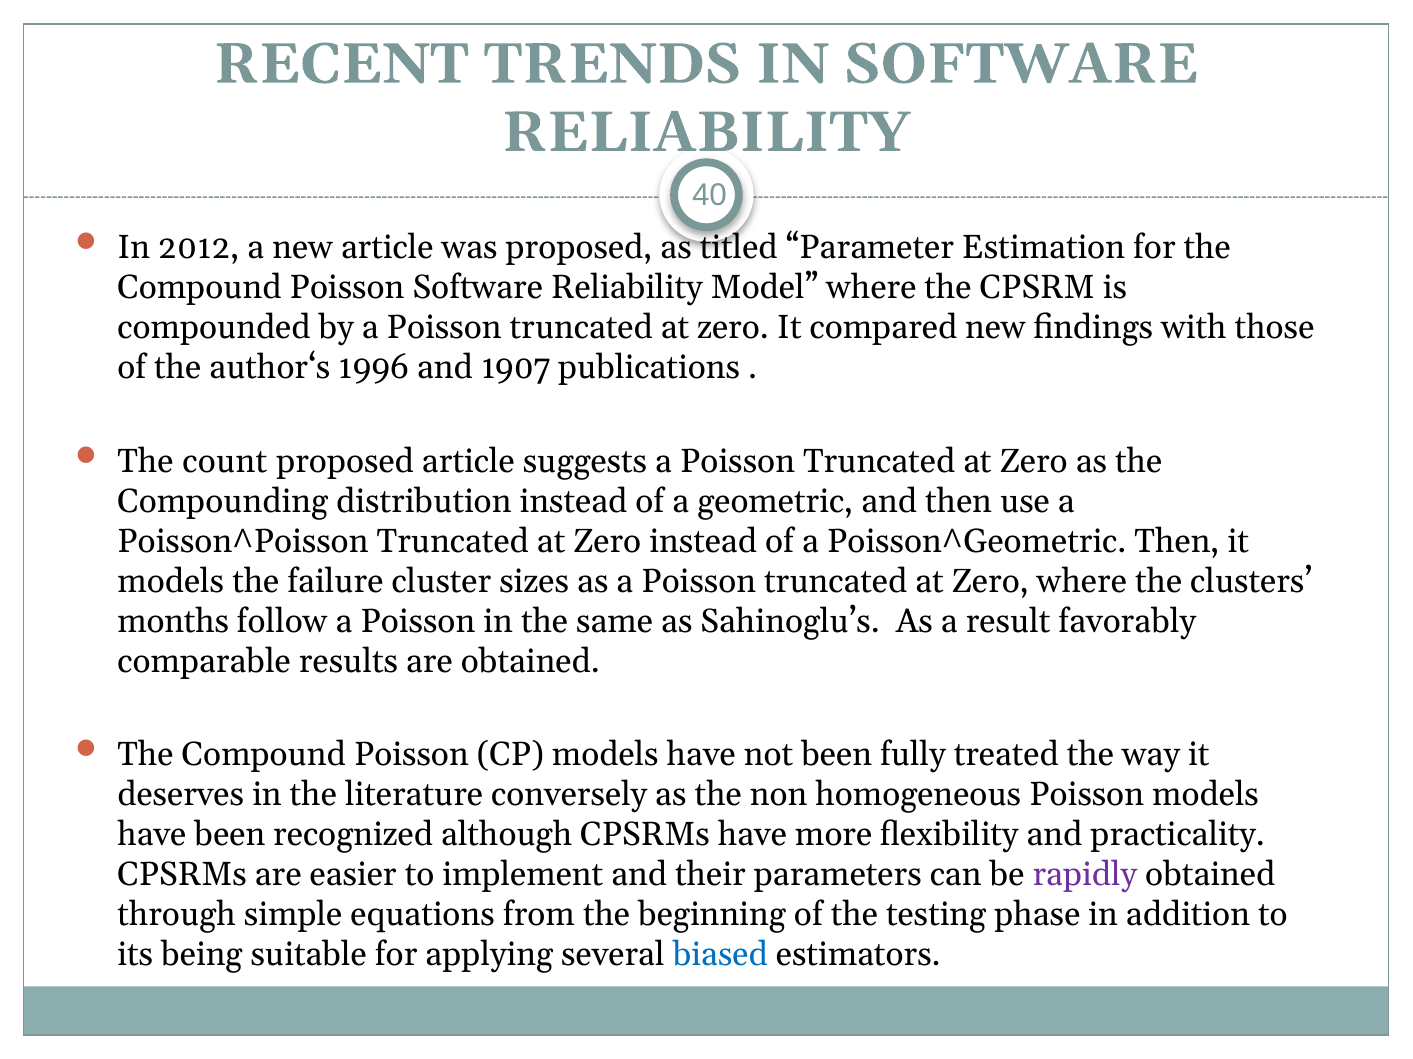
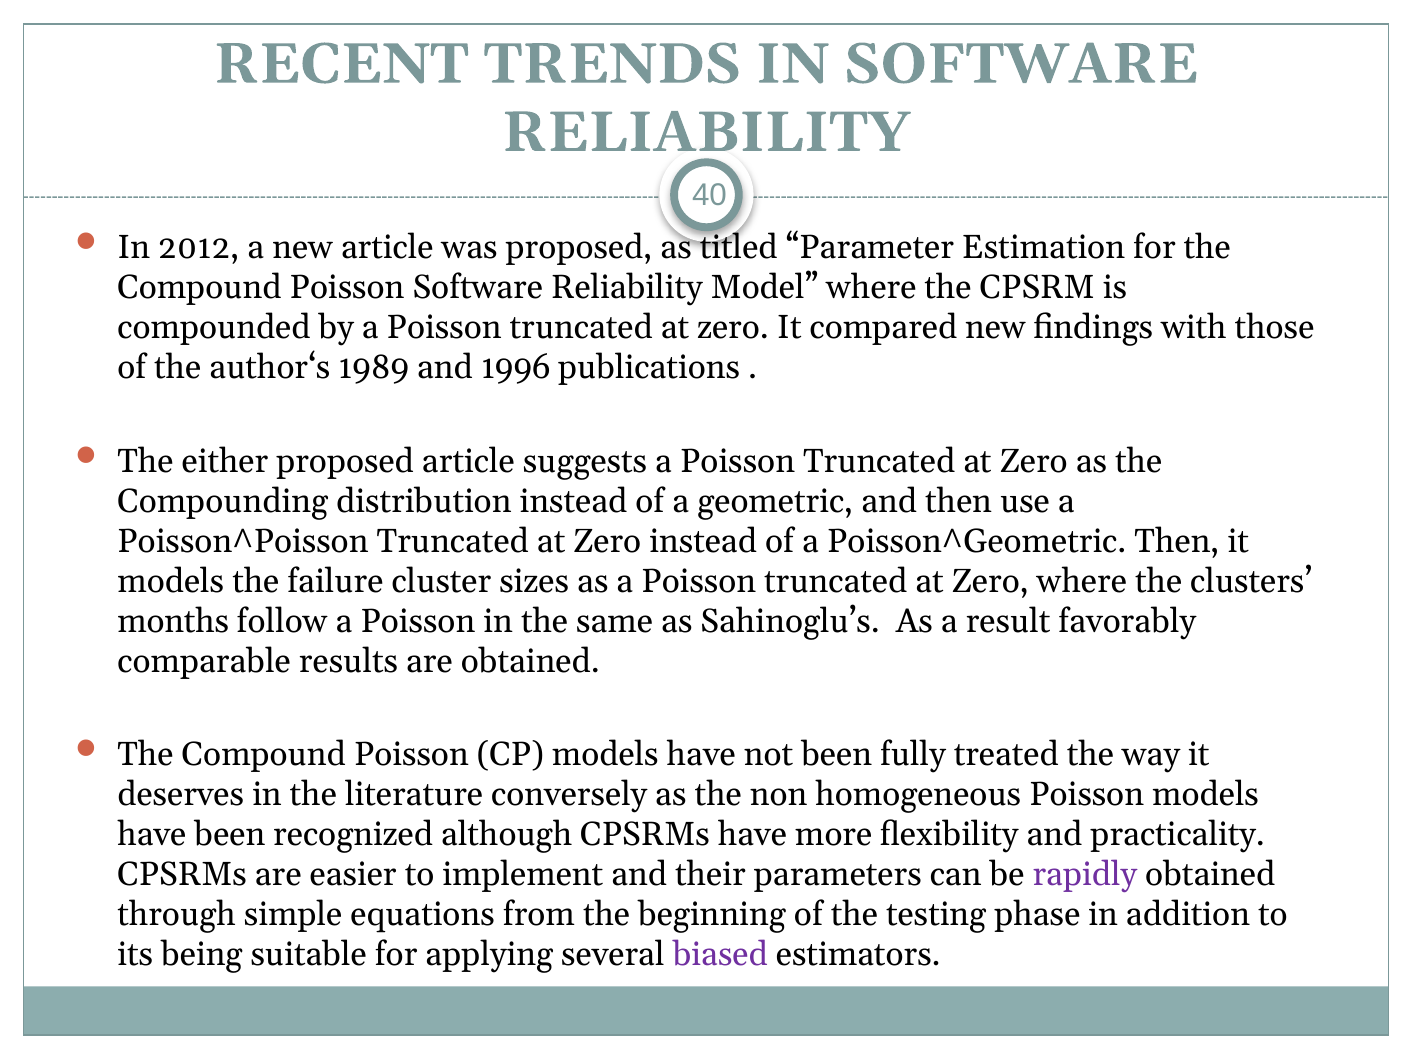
1996: 1996 -> 1989 (374, 368)
1907: 1907 -> 1996 (516, 368)
count: count -> either (225, 461)
biased colour: blue -> purple (720, 955)
